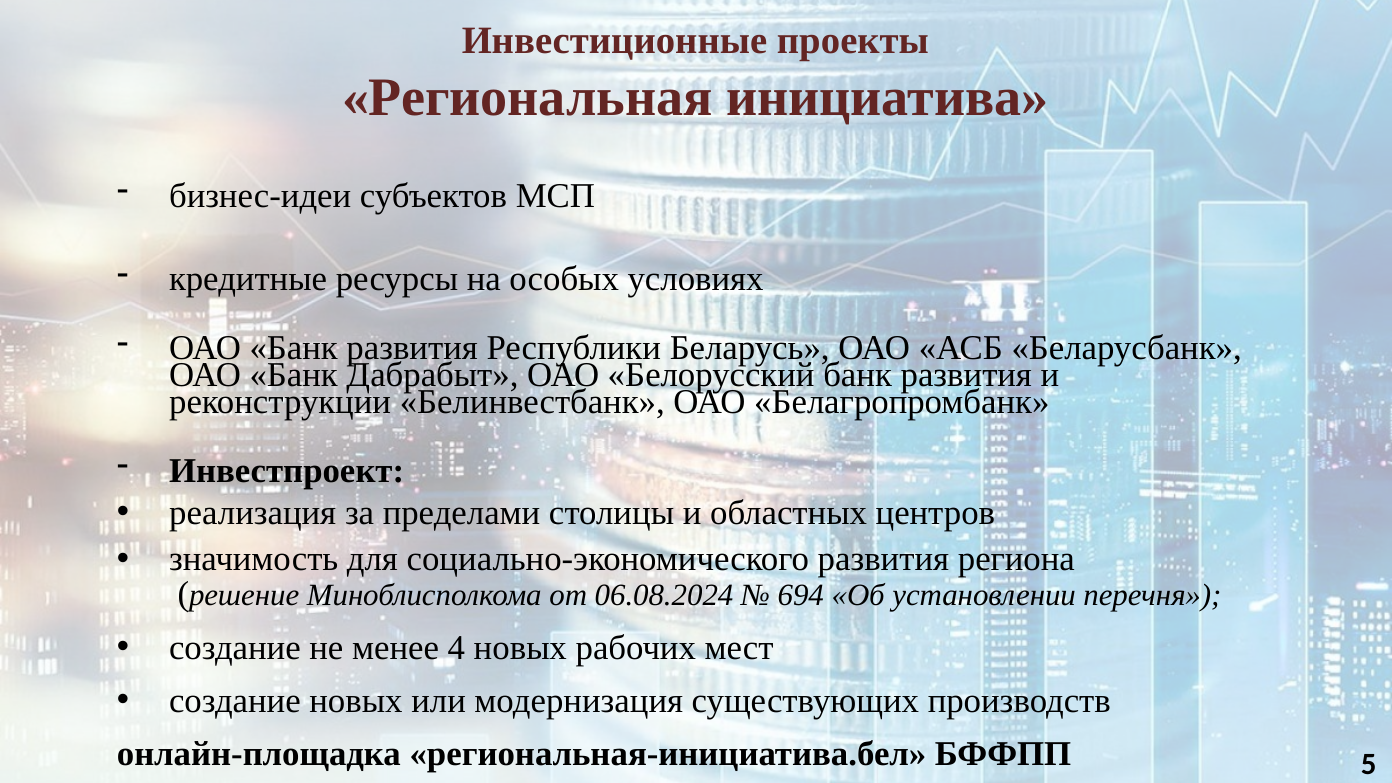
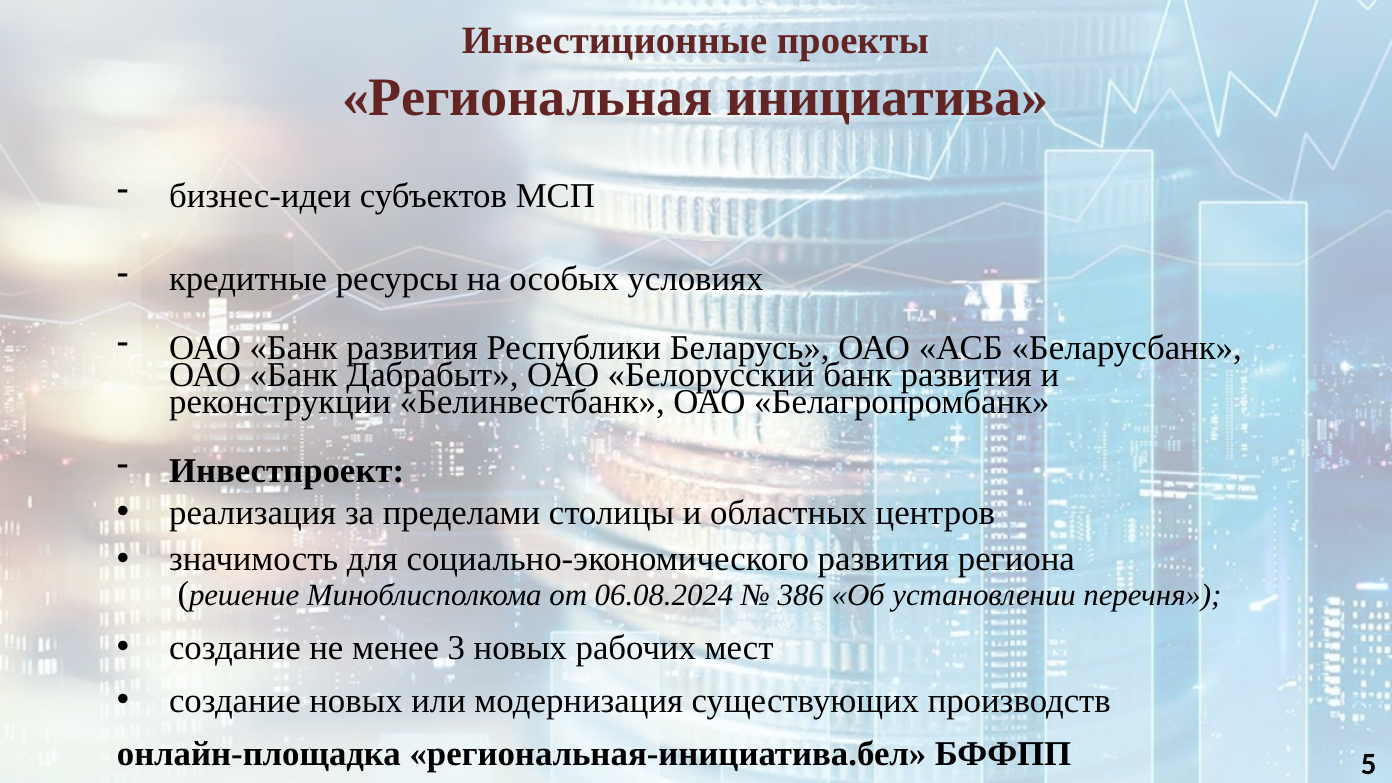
694: 694 -> 386 (801, 595)
4: 4 -> 3 (456, 648)
